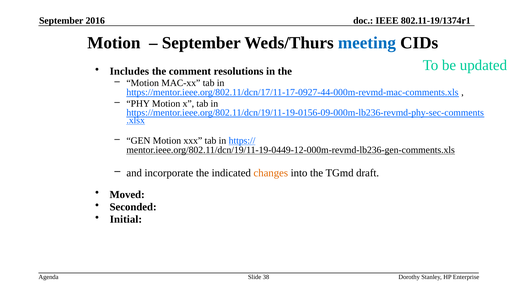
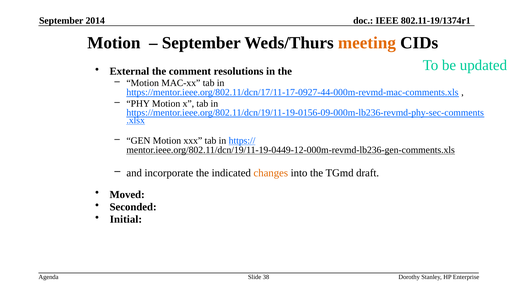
2016: 2016 -> 2014 (95, 21)
meeting colour: blue -> orange (367, 43)
Includes: Includes -> External (129, 71)
